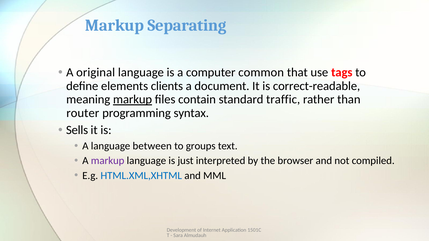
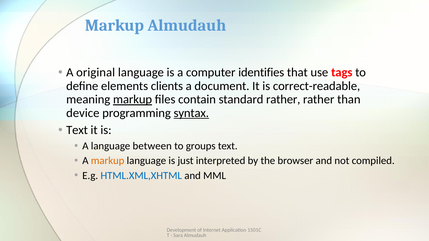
Markup Separating: Separating -> Almudauh (187, 26)
common: common -> identifies (261, 73)
standard traffic: traffic -> rather (283, 100)
router: router -> device (83, 113)
syntax underline: none -> present (191, 113)
Sells: Sells -> Text (77, 130)
markup colour: purple -> orange (108, 161)
